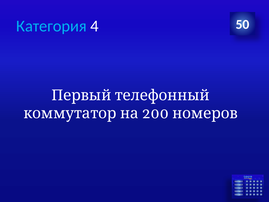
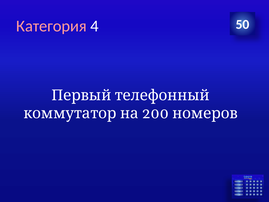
Категория colour: light blue -> pink (51, 26)
